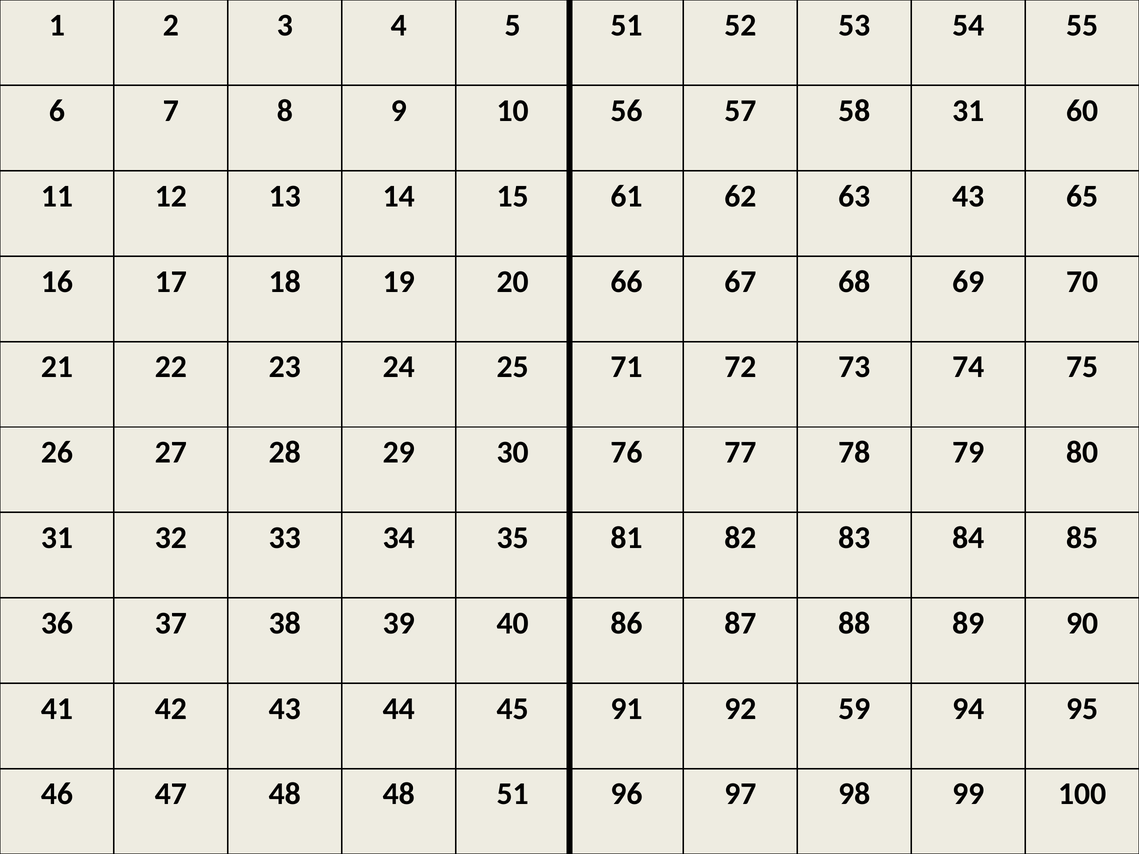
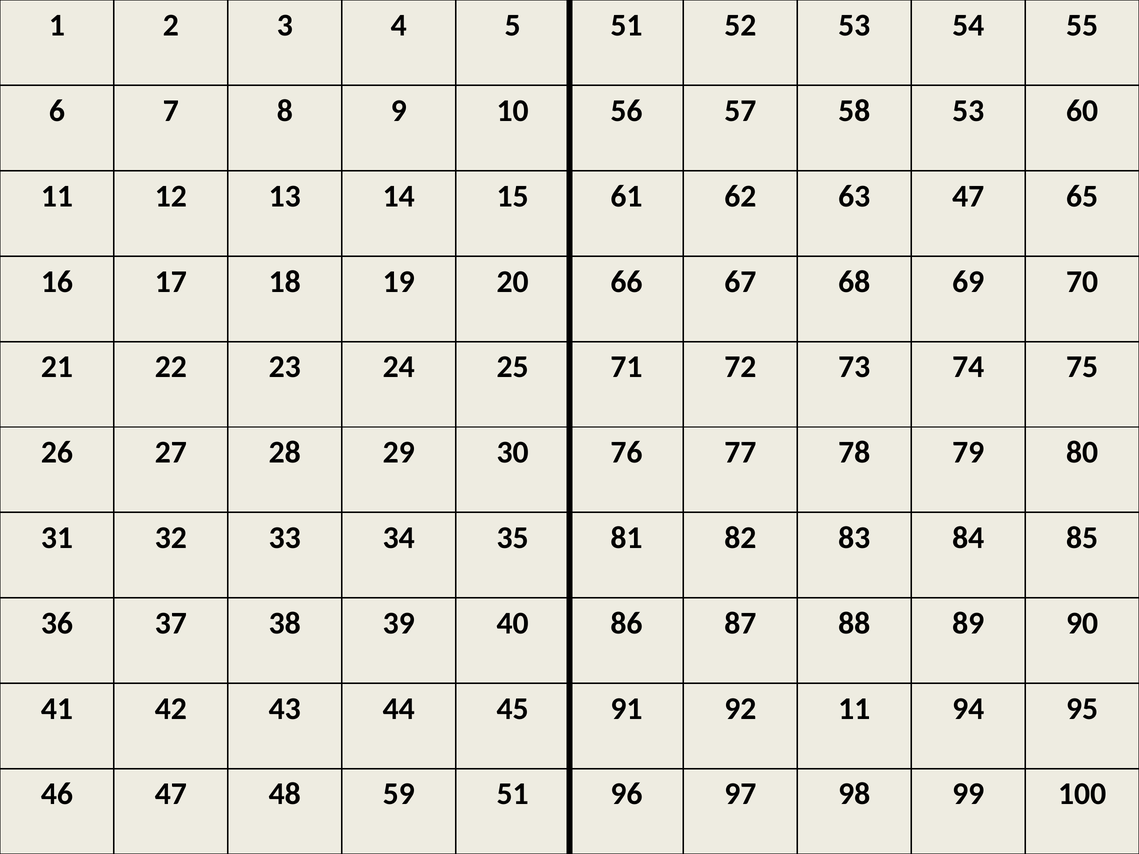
58 31: 31 -> 53 (968, 111)
63 43: 43 -> 47 (968, 196)
92 59: 59 -> 11 (854, 709)
48 48: 48 -> 59 (399, 794)
